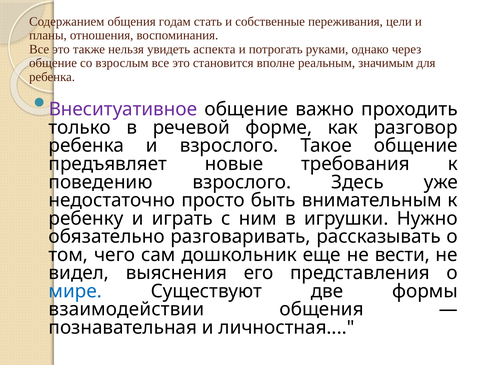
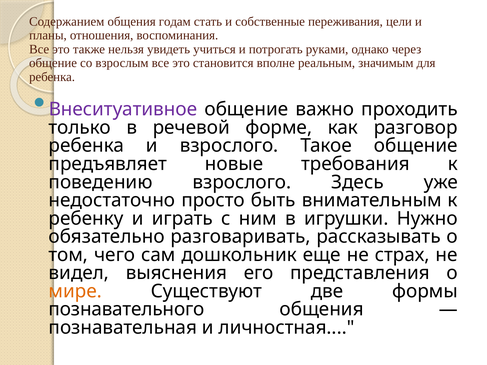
аспекта: аспекта -> учиться (214, 49)
вести: вести -> страх (402, 255)
мире colour: blue -> orange (75, 291)
взаимодействии: взаимодействии -> познавательного (127, 310)
